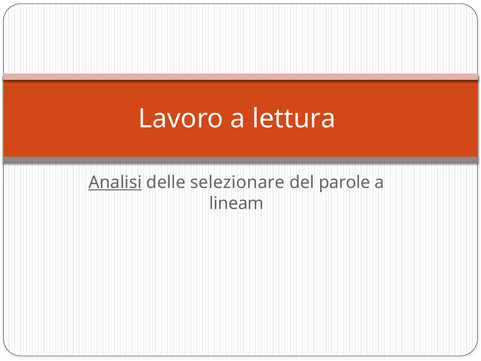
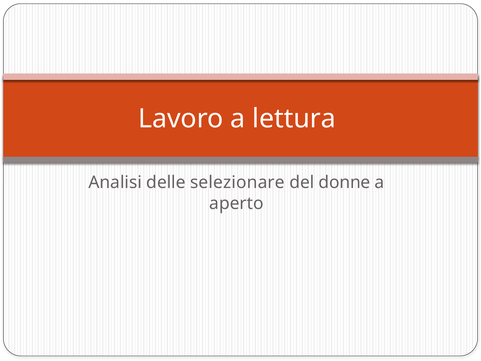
Analisi underline: present -> none (115, 182)
parole: parole -> donne (344, 182)
lineam: lineam -> aperto (236, 203)
